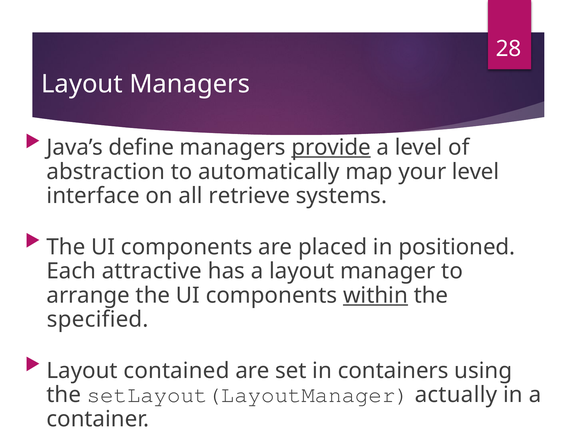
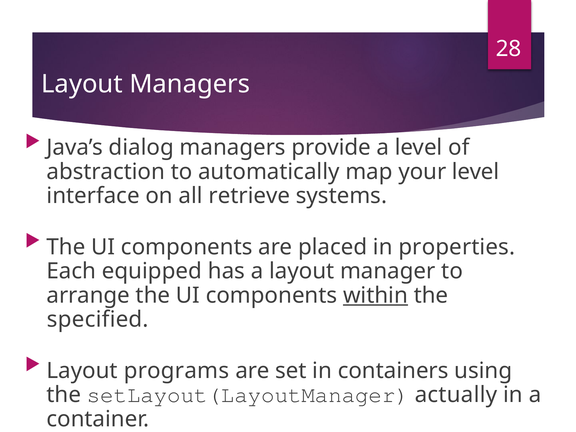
define: define -> dialog (141, 147)
provide underline: present -> none (331, 147)
positioned: positioned -> properties (457, 247)
attractive: attractive -> equipped (152, 271)
contained: contained -> programs (176, 371)
